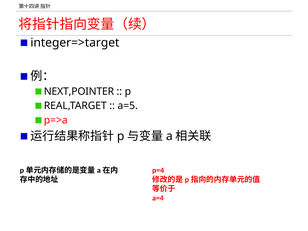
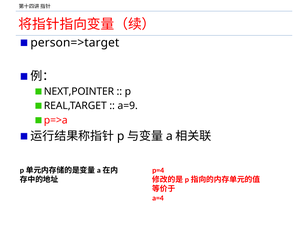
integer=>target: integer=>target -> person=>target (75, 43)
a=5: a=5 -> a=9 (128, 106)
